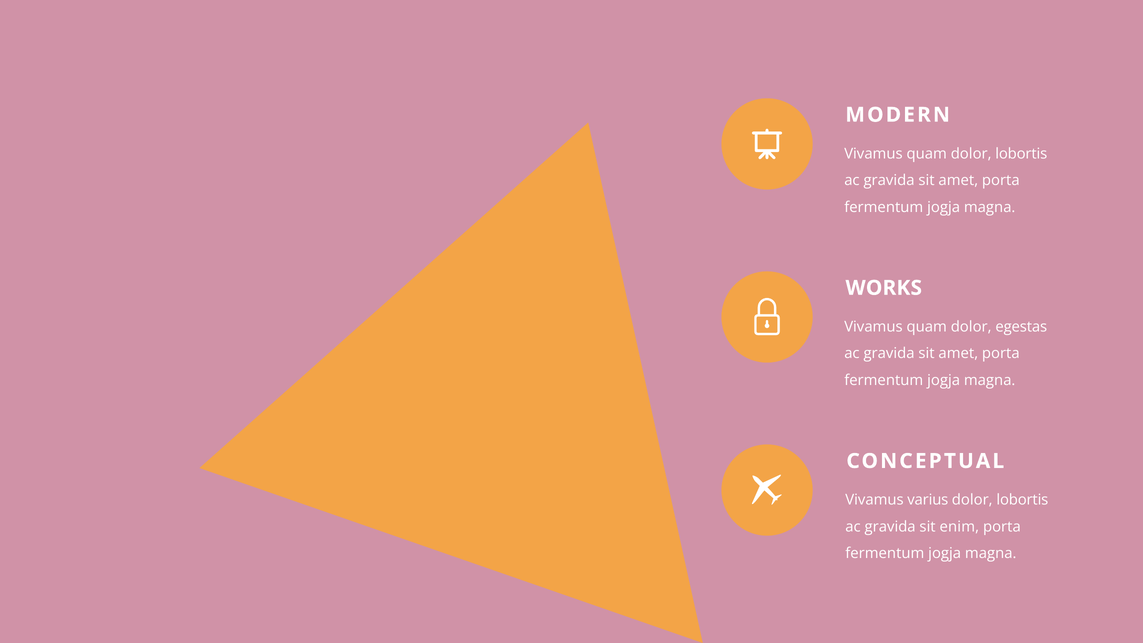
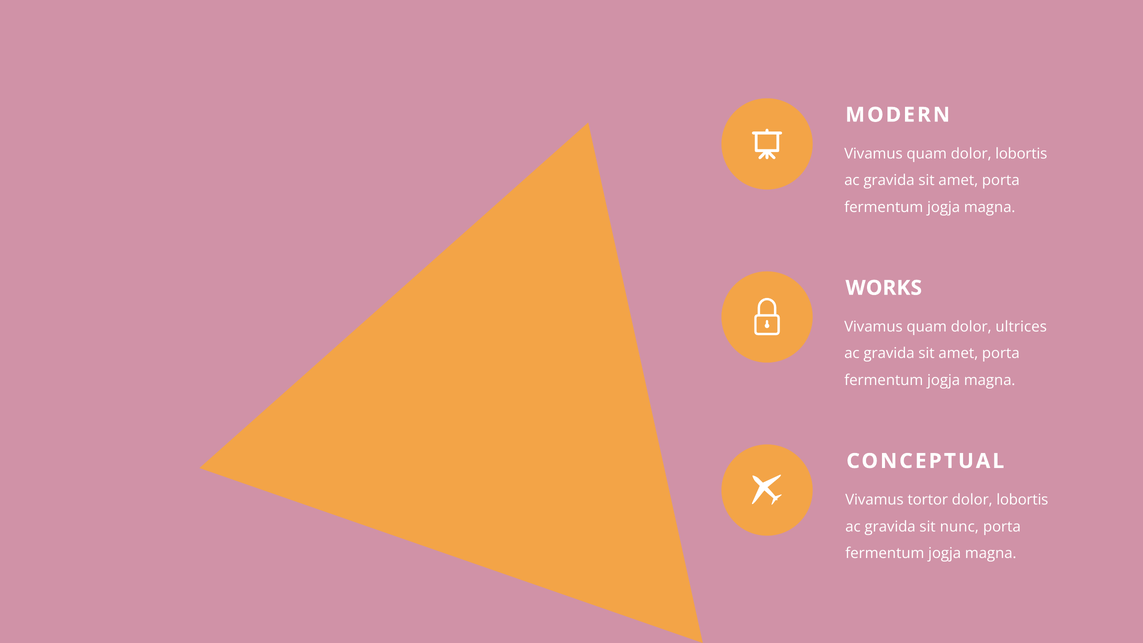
egestas: egestas -> ultrices (1021, 327)
varius: varius -> tortor (928, 500)
enim: enim -> nunc (959, 527)
